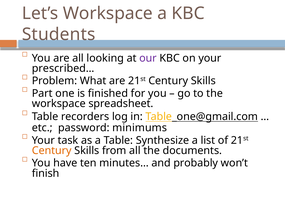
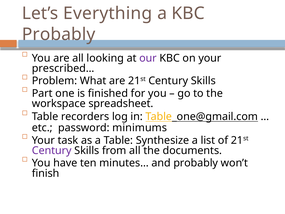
Let’s Workspace: Workspace -> Everything (108, 13)
Students: Students -> Probably (59, 34)
Century colour: orange -> purple (52, 150)
